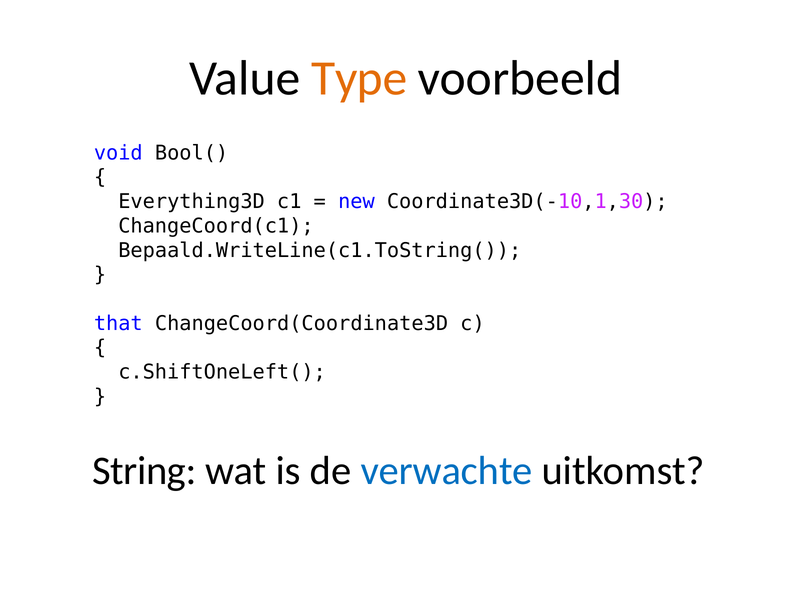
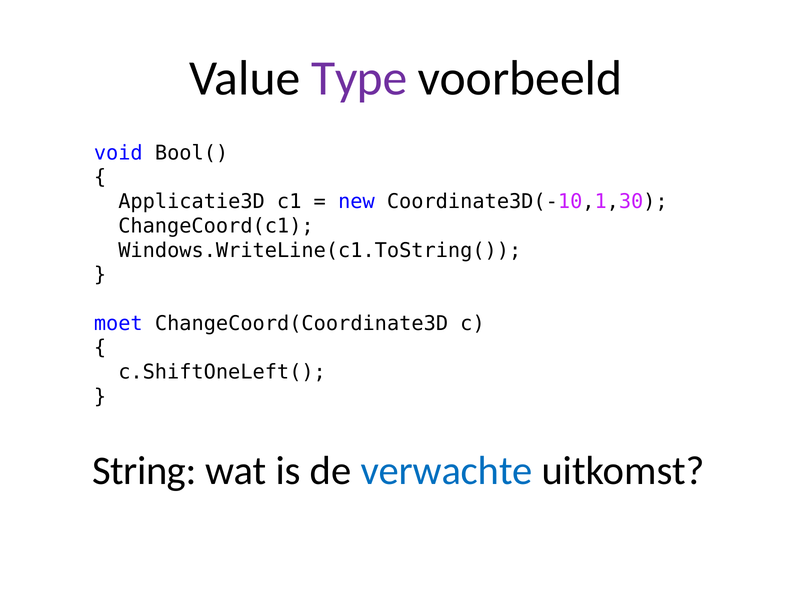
Type colour: orange -> purple (359, 79)
Everything3D: Everything3D -> Applicatie3D (192, 202)
Bepaald.WriteLine(c1.ToString(: Bepaald.WriteLine(c1.ToString( -> Windows.WriteLine(c1.ToString( (320, 250)
that: that -> moet (118, 323)
